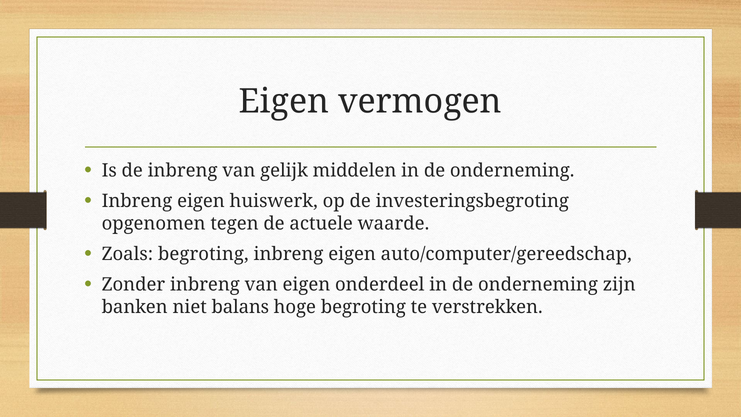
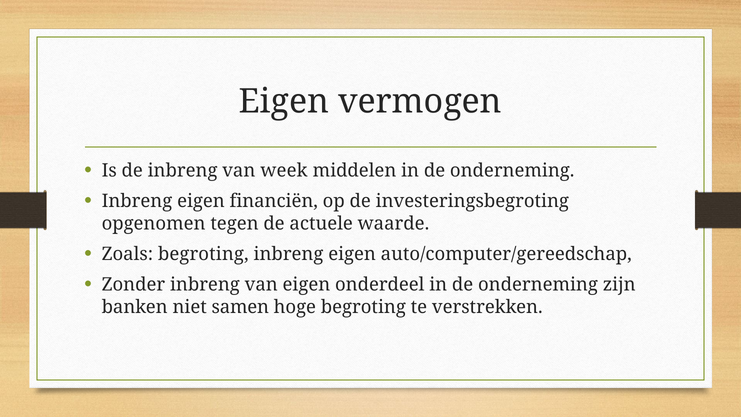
gelijk: gelijk -> week (284, 171)
huiswerk: huiswerk -> financiën (274, 201)
balans: balans -> samen (240, 307)
